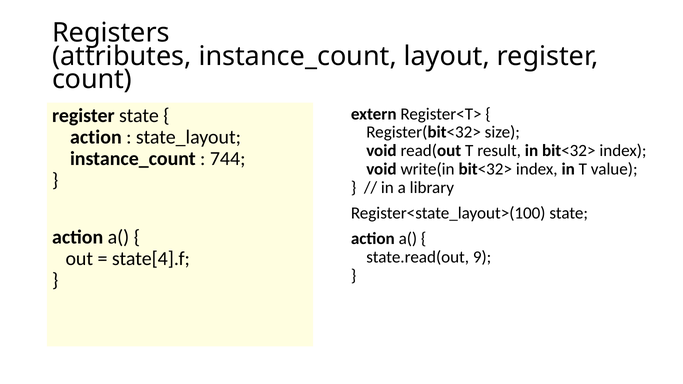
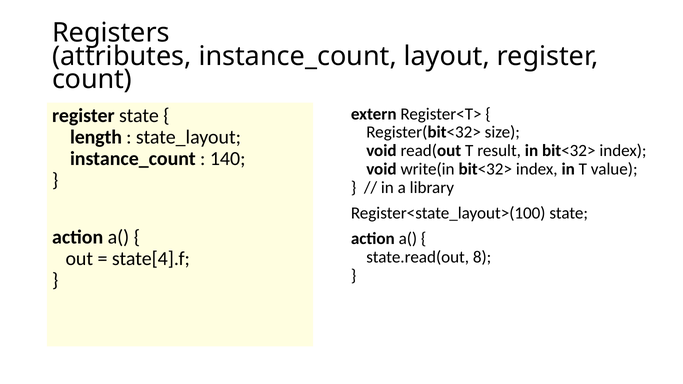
action: action -> length (96, 137)
744: 744 -> 140 (228, 159)
9: 9 -> 8 (482, 257)
